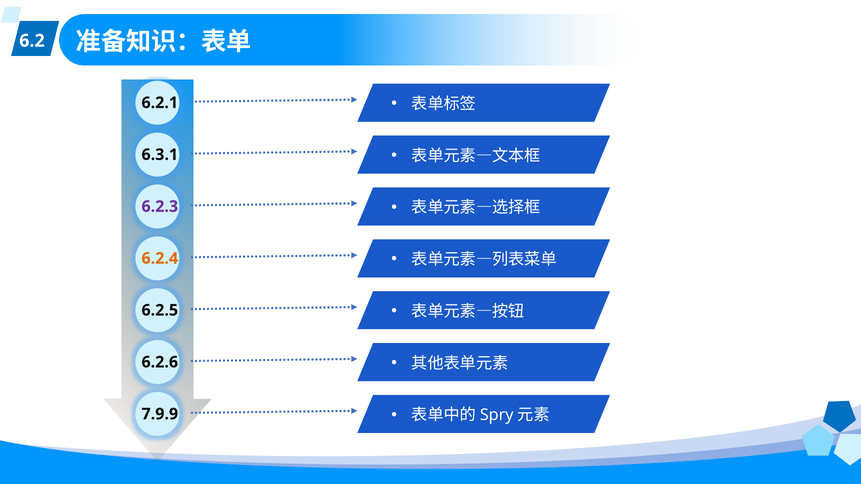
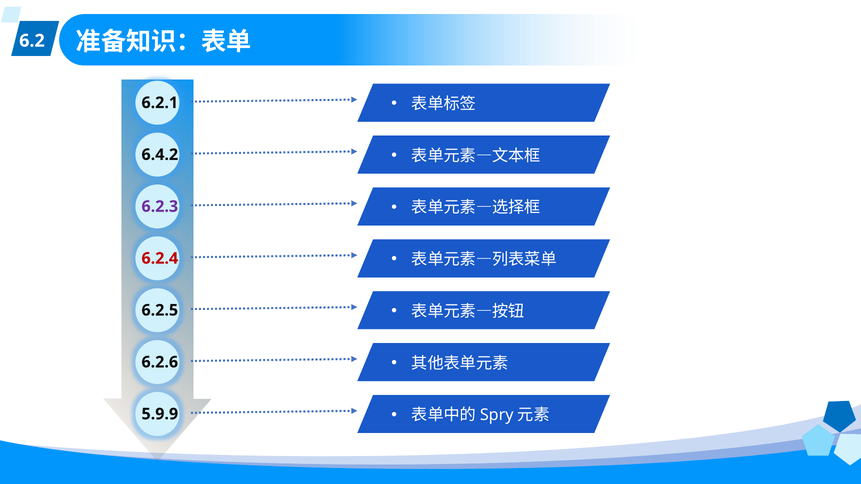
6.3.1: 6.3.1 -> 6.4.2 (160, 155)
6.2.4 colour: orange -> red (160, 259)
7.9.9: 7.9.9 -> 5.9.9 (160, 414)
